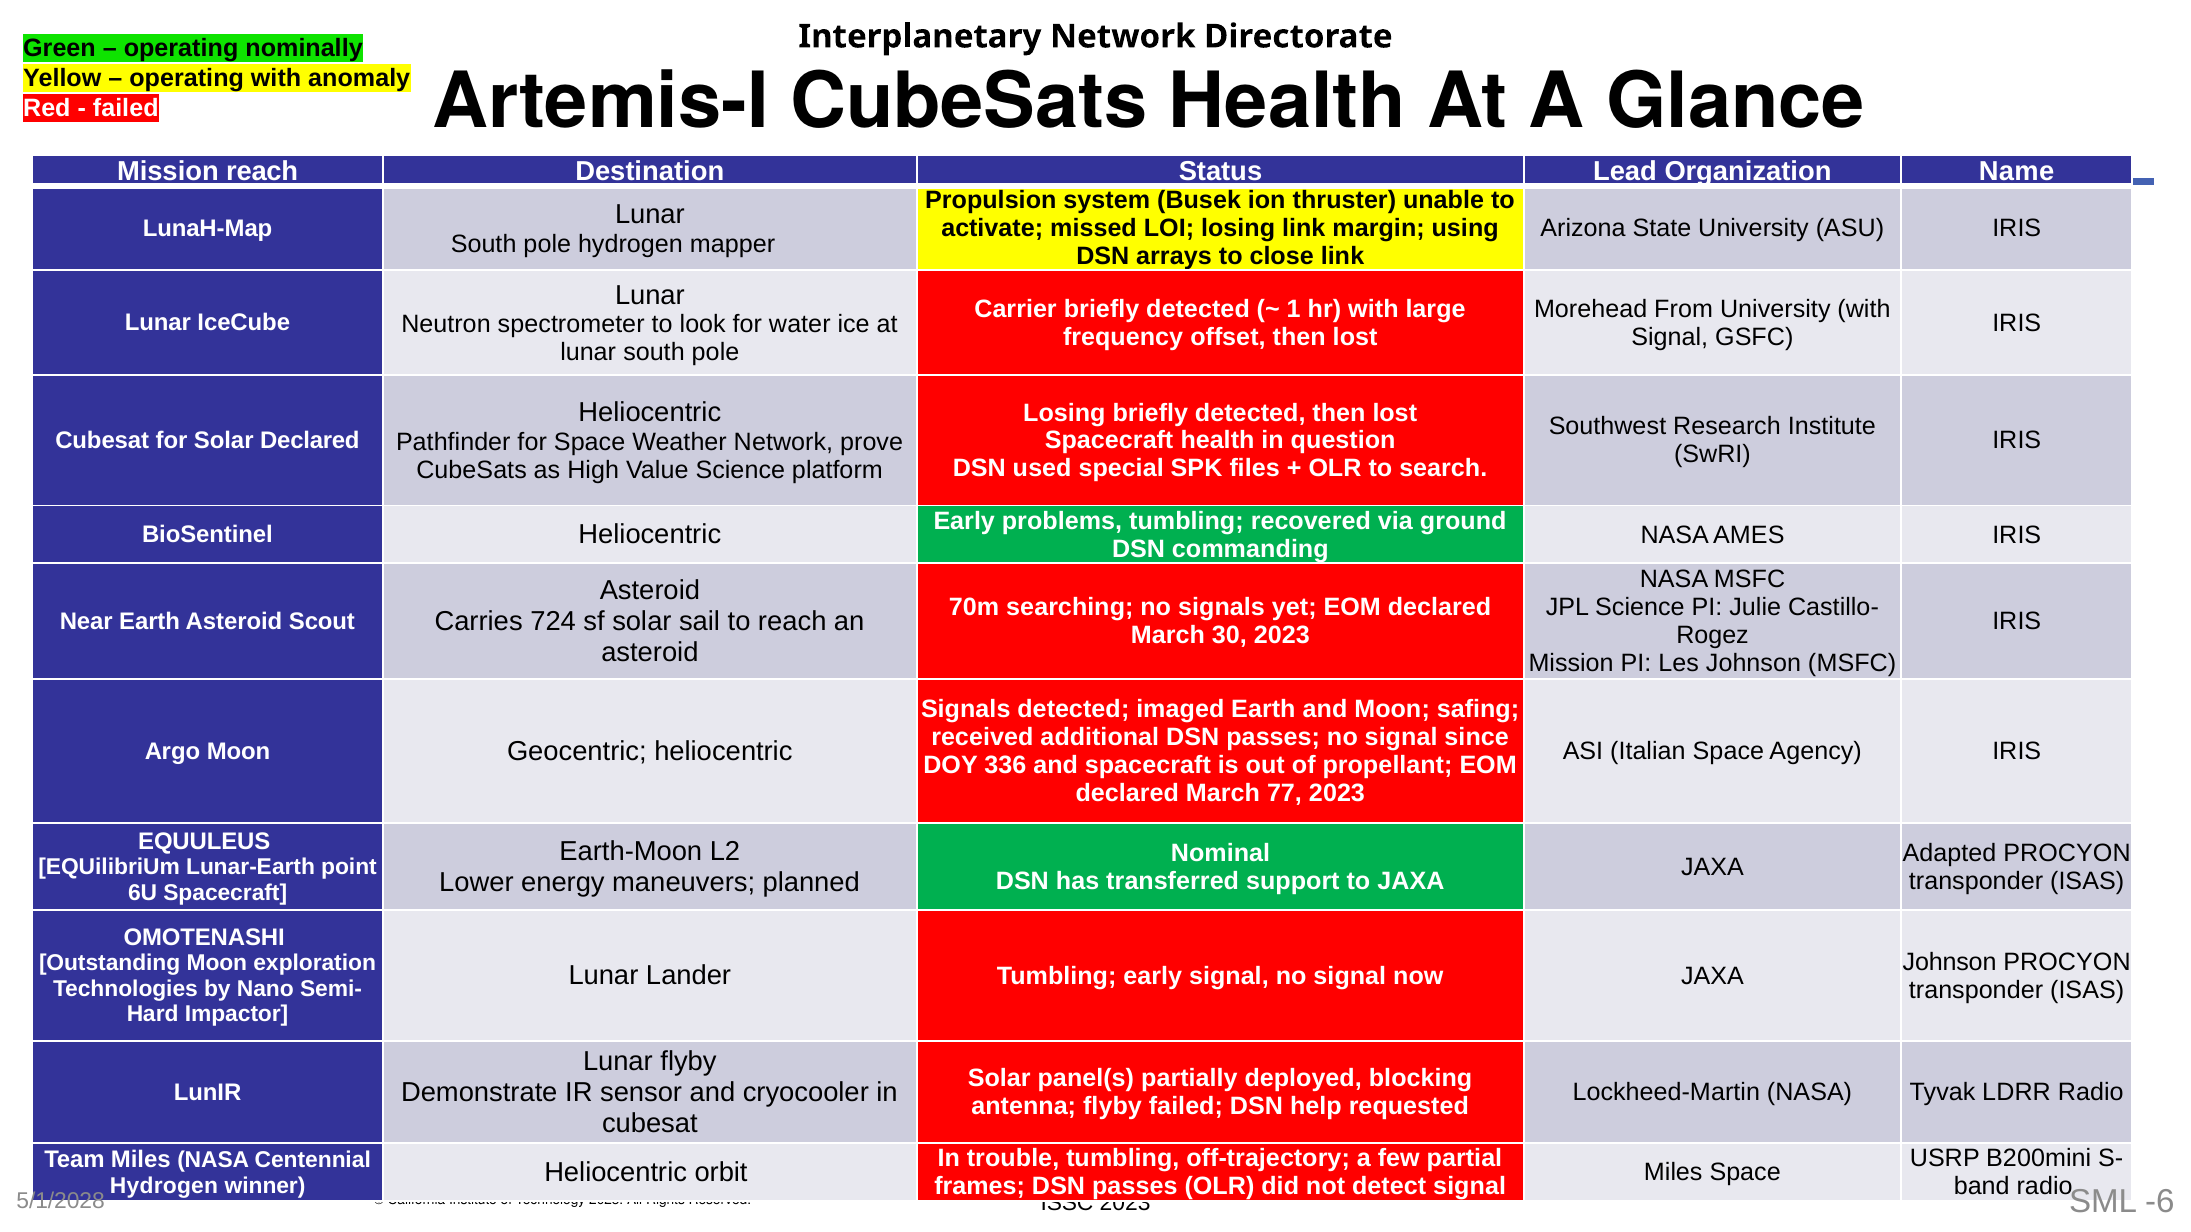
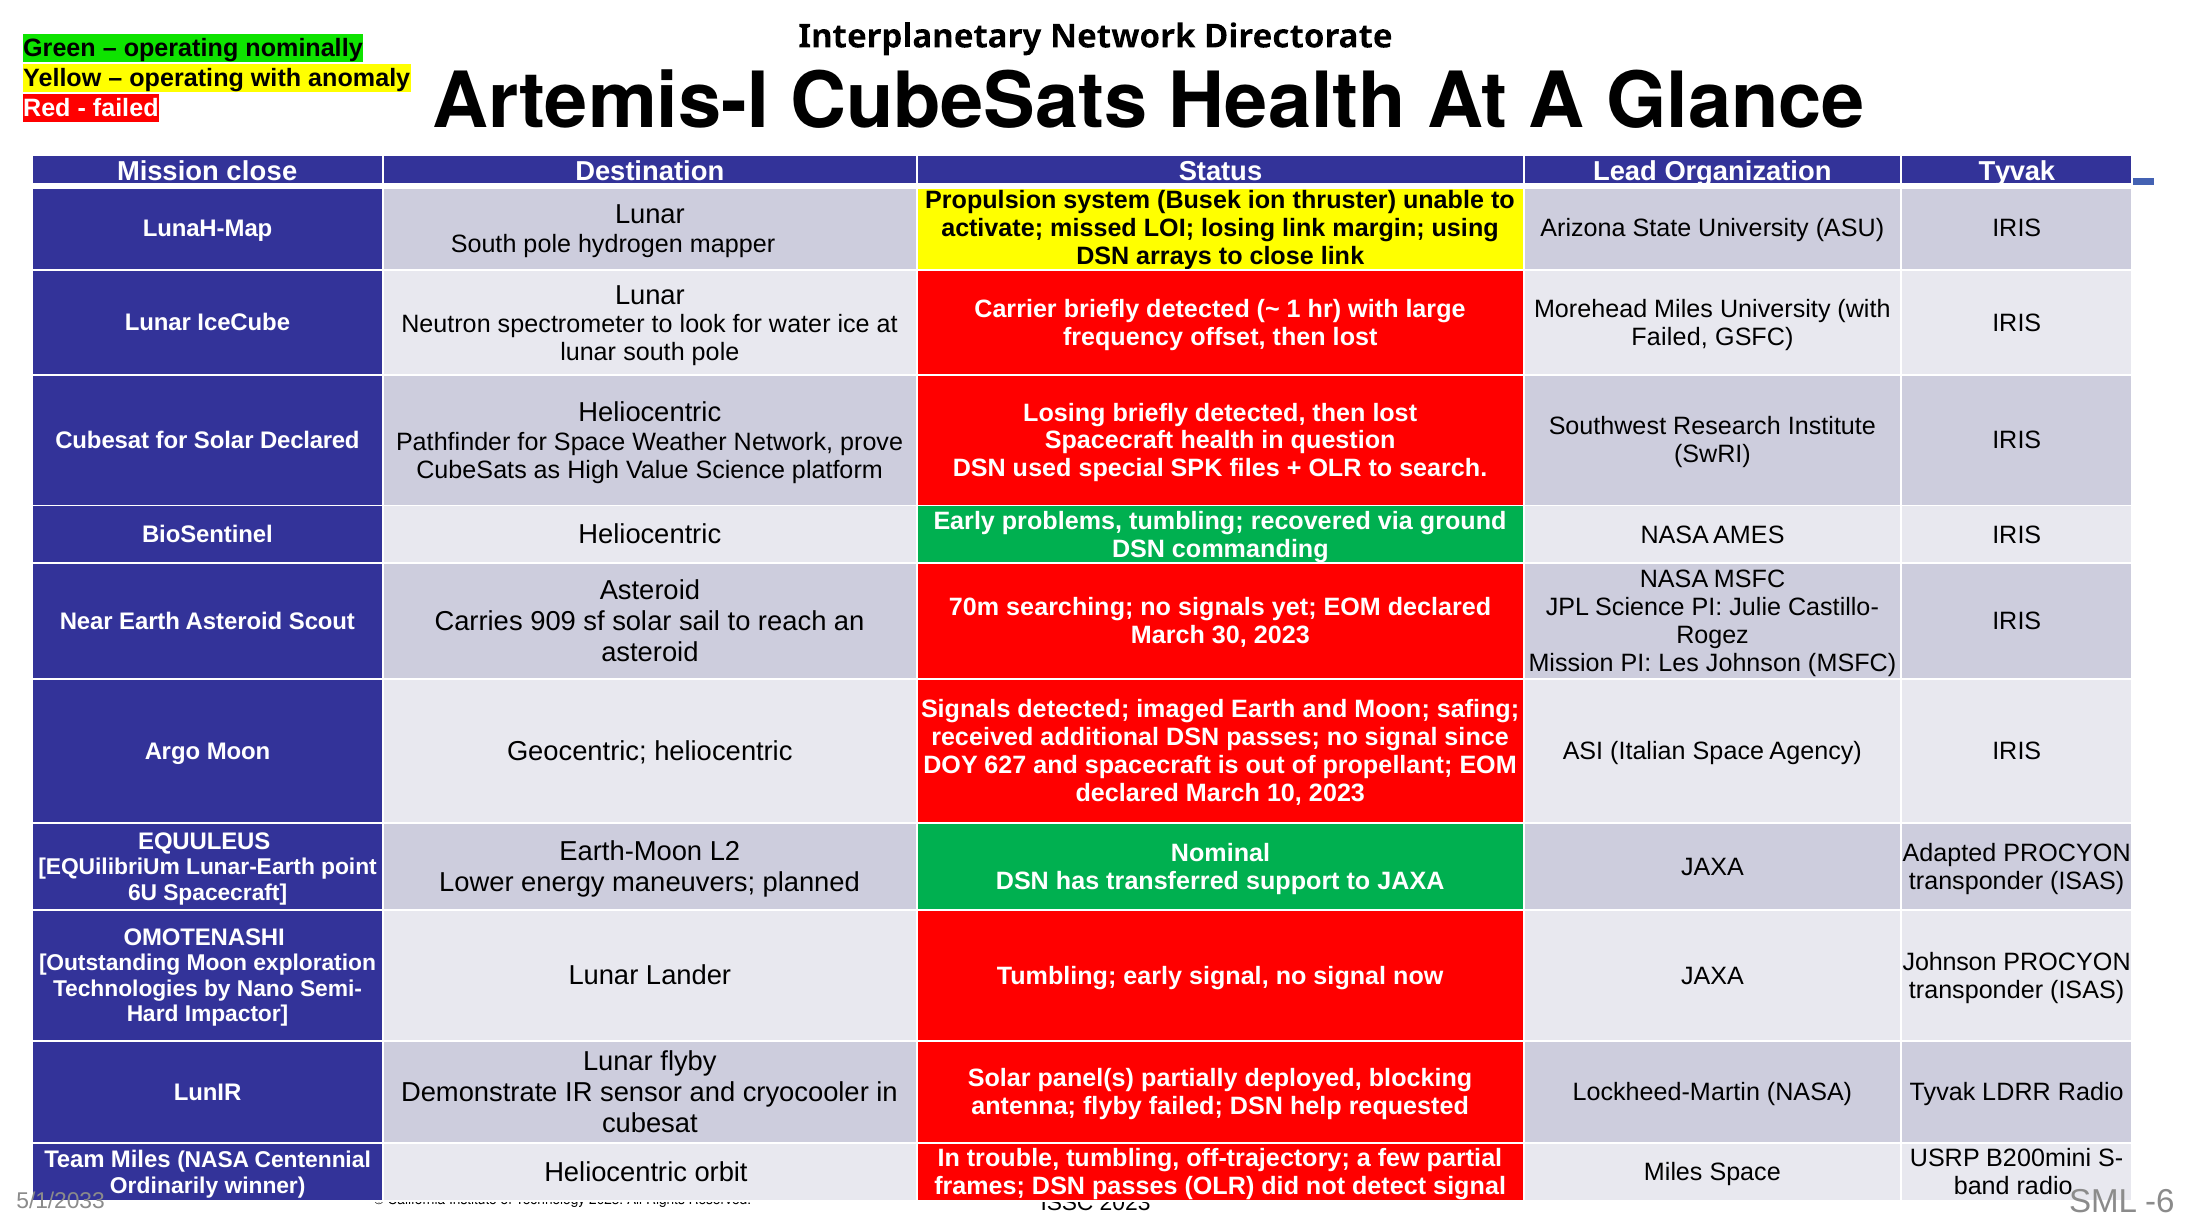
Mission reach: reach -> close (262, 171)
Organization Name: Name -> Tyvak (2017, 171)
Morehead From: From -> Miles (1684, 309)
Signal: Signal -> Failed (1670, 337)
724: 724 -> 909 (553, 622)
336: 336 -> 627 (1005, 766)
77: 77 -> 10 (1284, 794)
Hydrogen: Hydrogen -> Ordinarily (164, 1186)
5/1/2028: 5/1/2028 -> 5/1/2033 (61, 1201)
